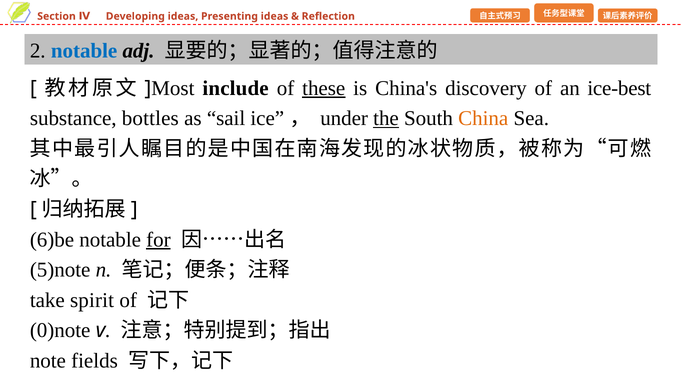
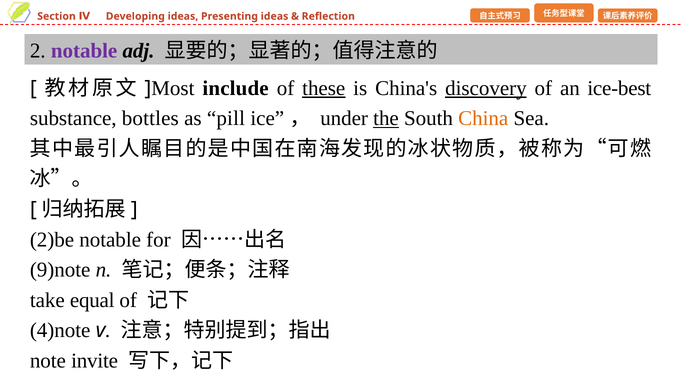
notable colour: blue -> purple (84, 51)
discovery underline: none -> present (486, 88)
sail: sail -> pill (226, 118)
6)be: 6)be -> 2)be (52, 240)
for underline: present -> none (158, 240)
5)note: 5)note -> 9)note (60, 270)
spirit: spirit -> equal (92, 300)
0)note: 0)note -> 4)note (60, 330)
fields: fields -> invite (95, 361)
